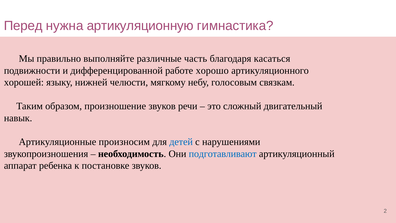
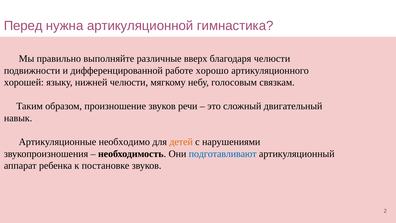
артикуляционную: артикуляционную -> артикуляционной (140, 26)
часть: часть -> вверх (196, 59)
благодаря касаться: касаться -> челюсти (272, 59)
произносим: произносим -> необходимо (124, 142)
детей colour: blue -> orange (181, 142)
